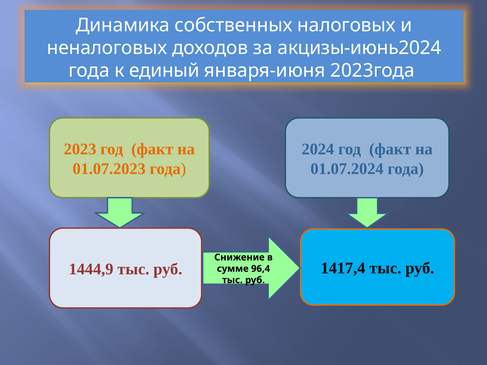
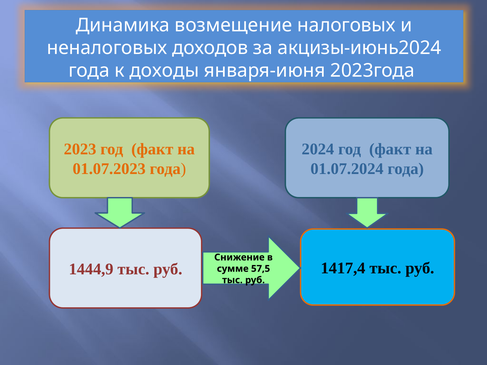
собственных: собственных -> возмещение (233, 25)
единый: единый -> доходы (164, 71)
96,4: 96,4 -> 57,5 (261, 269)
